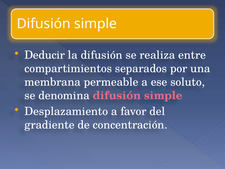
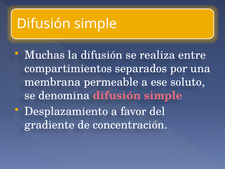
Deducir: Deducir -> Muchas (45, 55)
